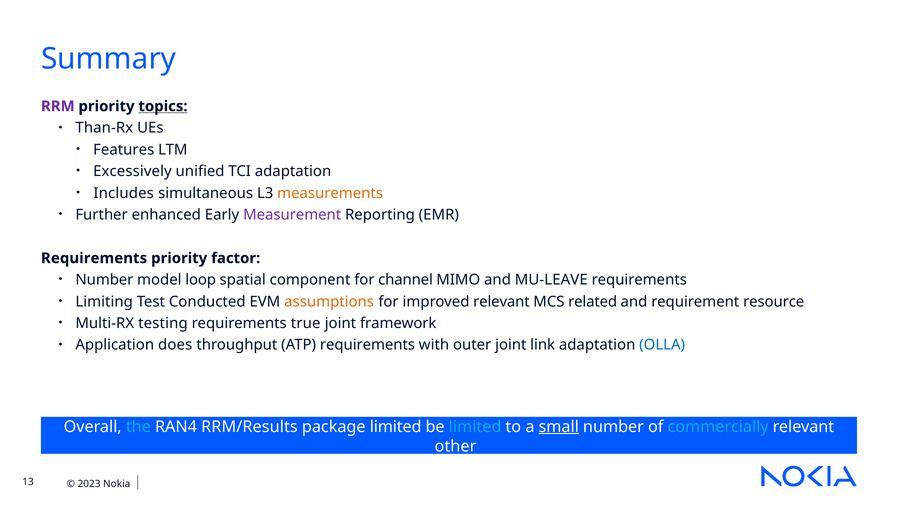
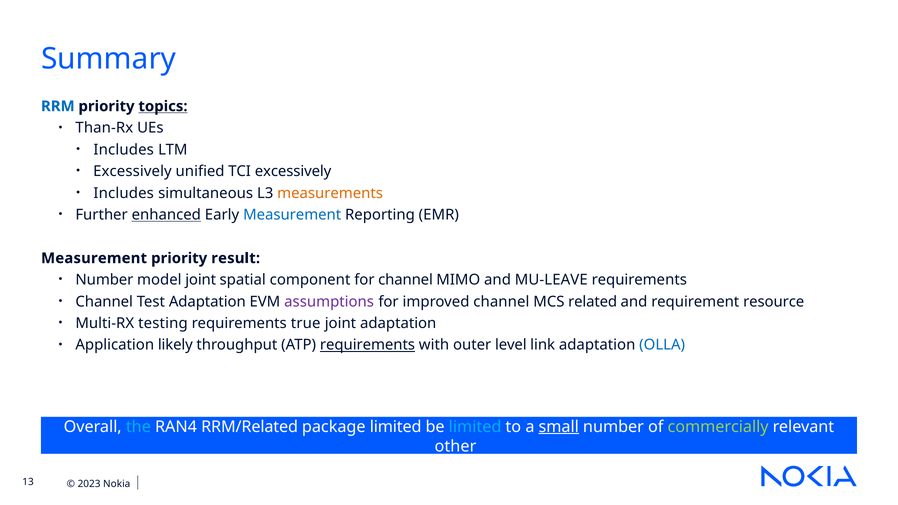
RRM colour: purple -> blue (58, 106)
Features: Features -> Includes (124, 150)
TCI adaptation: adaptation -> excessively (293, 171)
enhanced underline: none -> present (166, 215)
Measurement colour: purple -> blue (292, 215)
Requirements: Requirements -> Measurement (94, 258)
factor: factor -> result (236, 258)
model loop: loop -> joint (201, 280)
Limiting: Limiting -> Channel (104, 302)
Test Conducted: Conducted -> Adaptation (207, 302)
assumptions colour: orange -> purple (329, 302)
improved relevant: relevant -> channel (501, 302)
joint framework: framework -> adaptation (398, 323)
does: does -> likely (175, 345)
requirements underline: none -> present (367, 345)
outer joint: joint -> level (511, 345)
RRM/Results: RRM/Results -> RRM/Related (250, 427)
commercially colour: light blue -> light green (718, 427)
